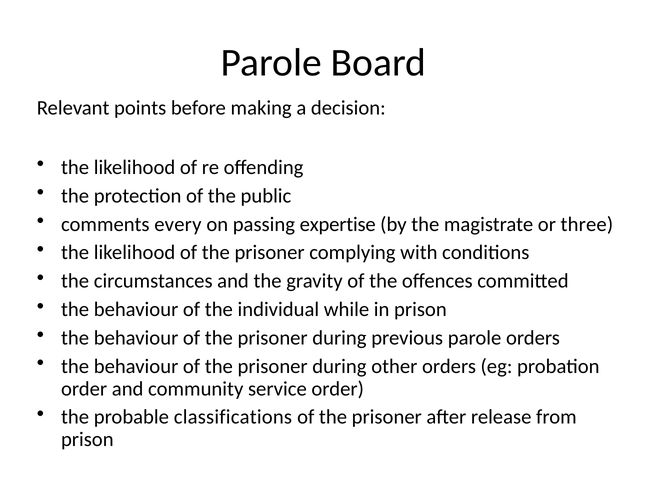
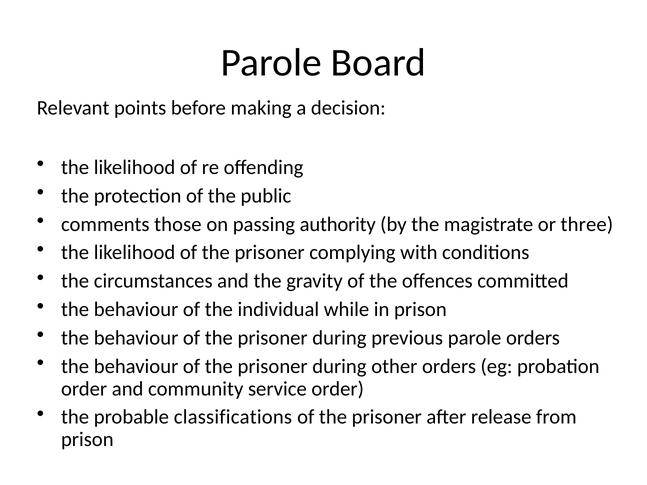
every: every -> those (178, 224)
expertise: expertise -> authority (338, 224)
